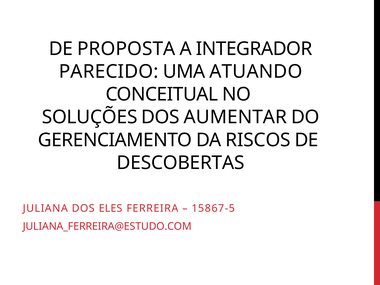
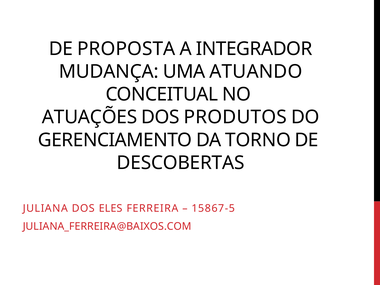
PARECIDO: PARECIDO -> MUDANÇA (109, 72)
SOLUÇÕES: SOLUÇÕES -> ATUAÇÕES (90, 117)
AUMENTAR: AUMENTAR -> PRODUTOS (235, 117)
RISCOS: RISCOS -> TORNO (258, 140)
JULIANA_FERREIRA@ESTUDO.COM: JULIANA_FERREIRA@ESTUDO.COM -> JULIANA_FERREIRA@BAIXOS.COM (107, 226)
